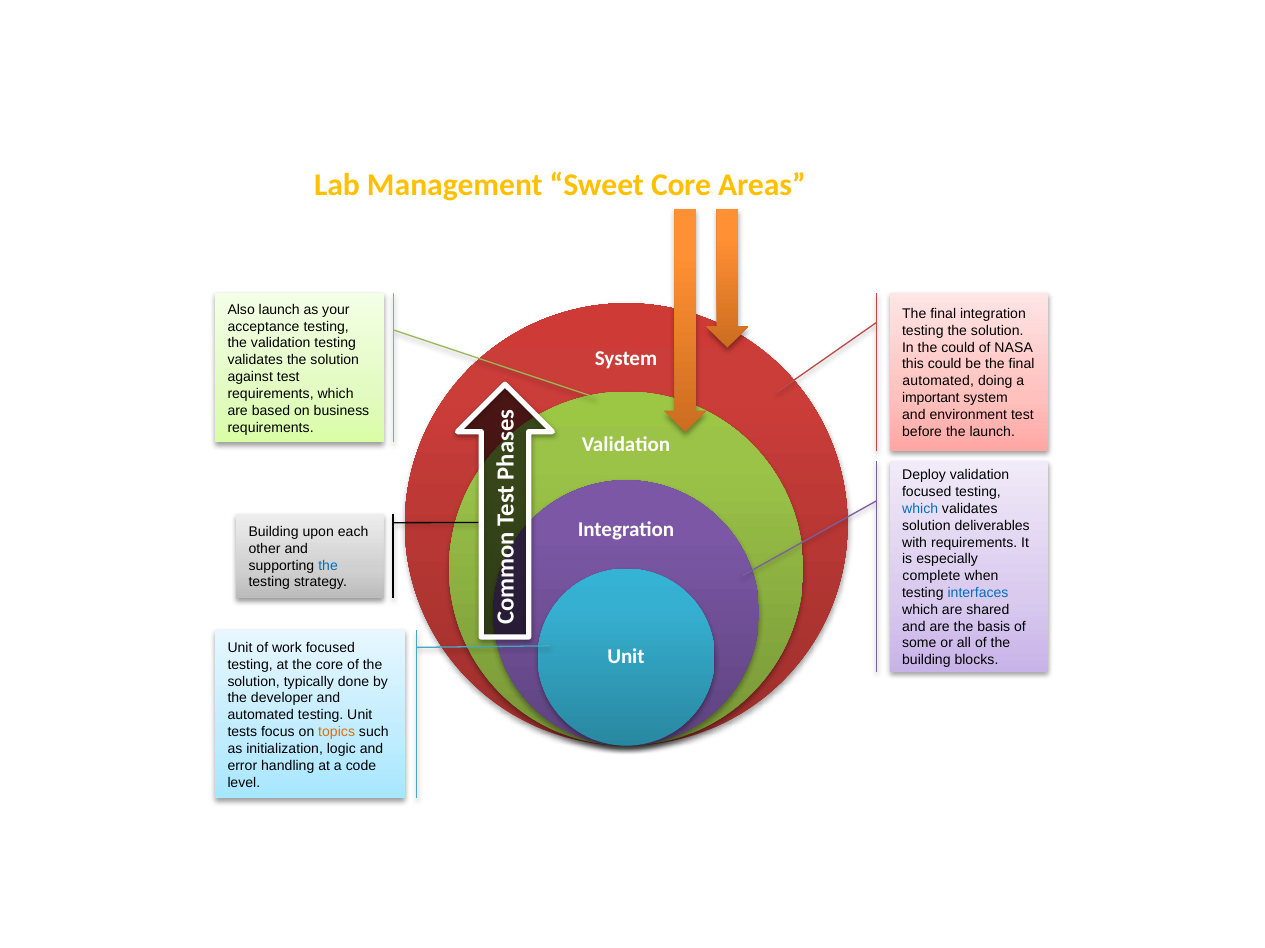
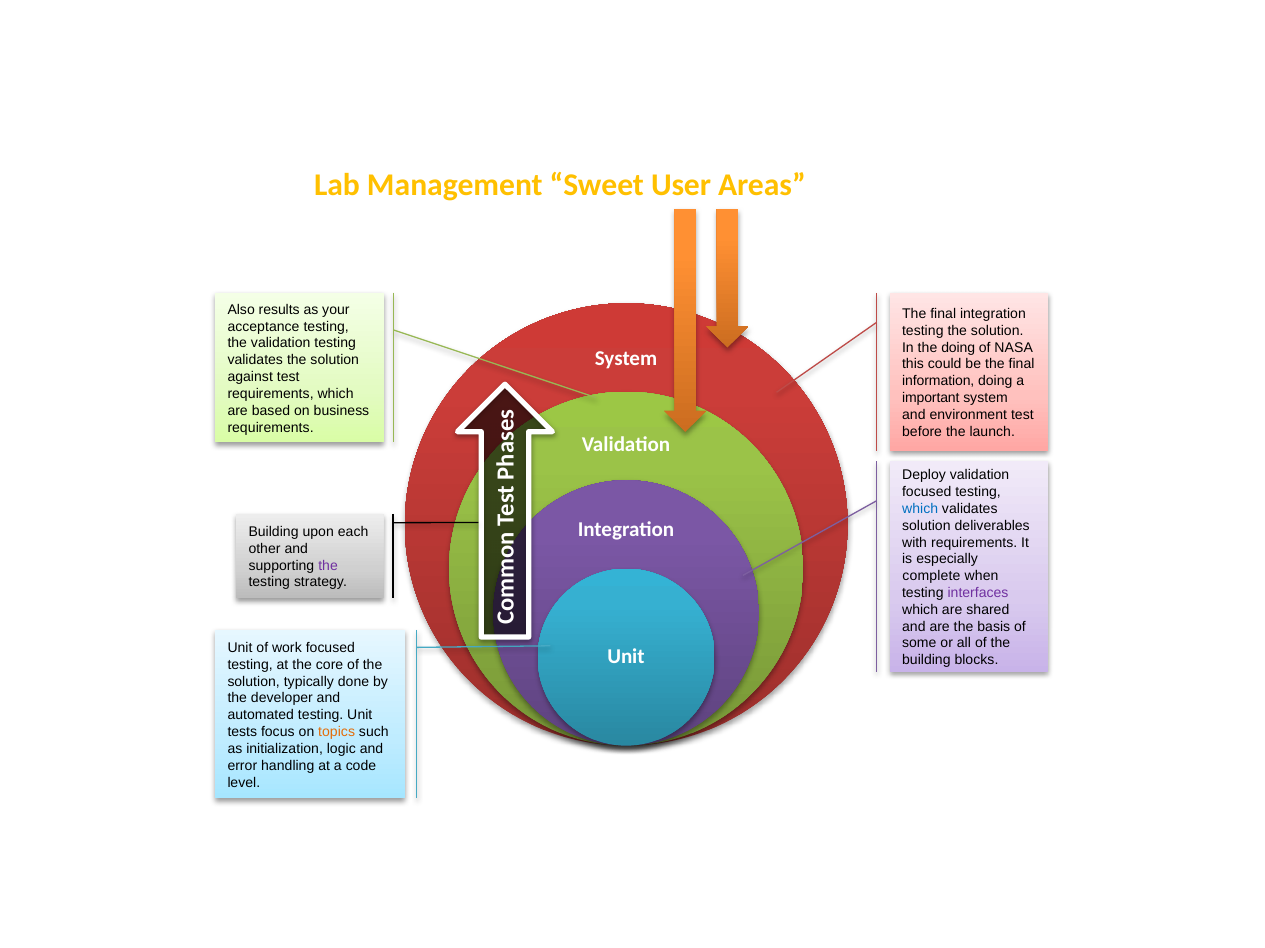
Sweet Core: Core -> User (681, 185)
Also launch: launch -> results (279, 310)
the could: could -> doing (958, 348)
automated: automated -> information (938, 381)
the colour: blue -> purple (328, 566)
interfaces colour: blue -> purple (978, 593)
